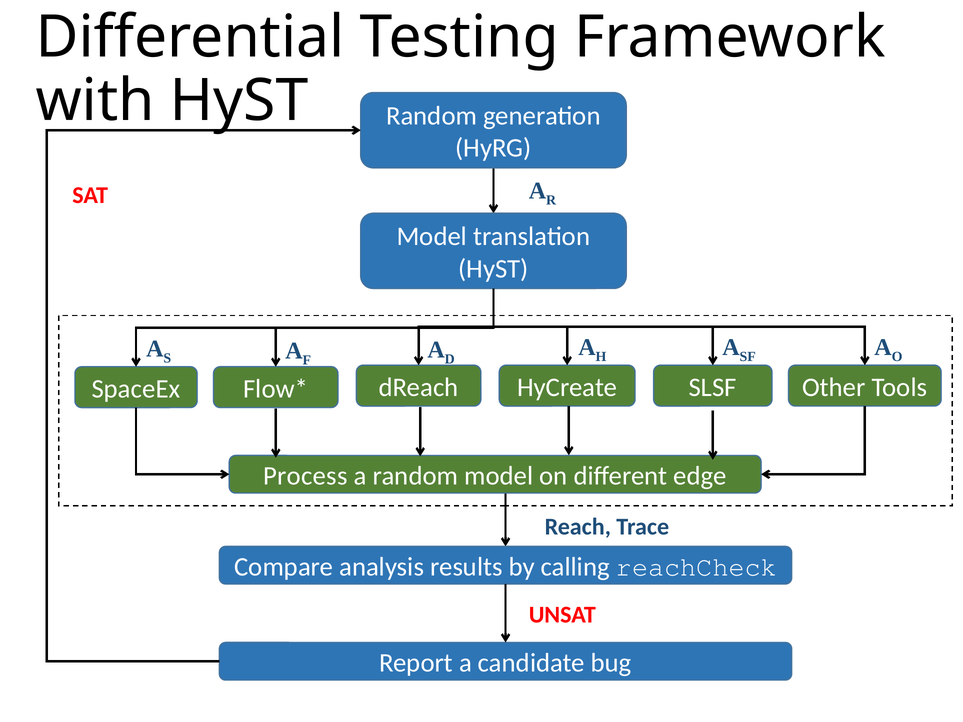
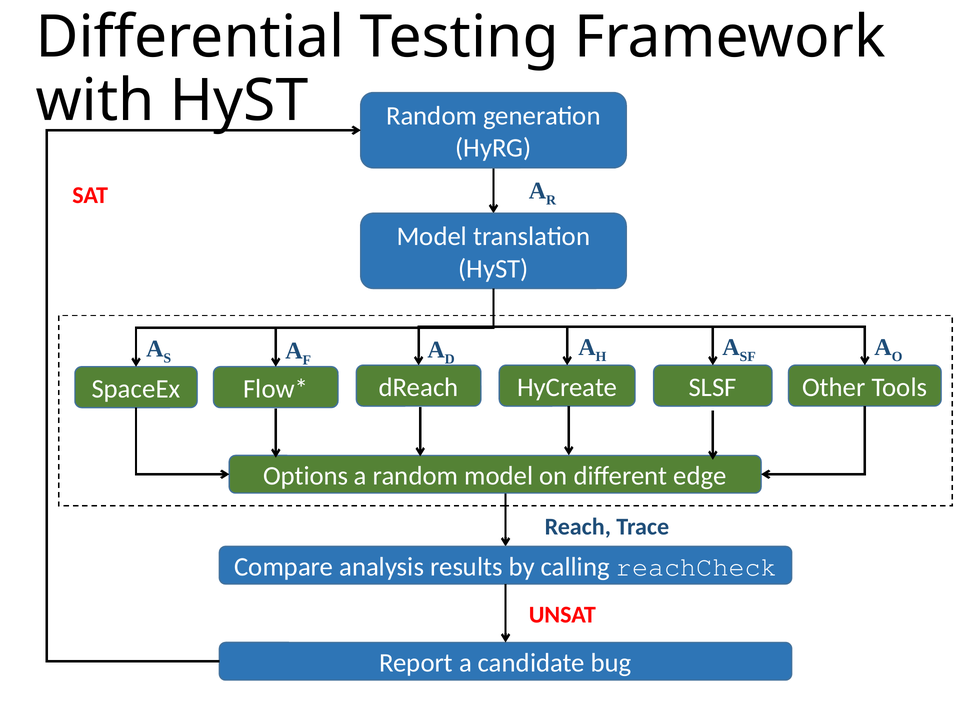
Process: Process -> Options (306, 476)
